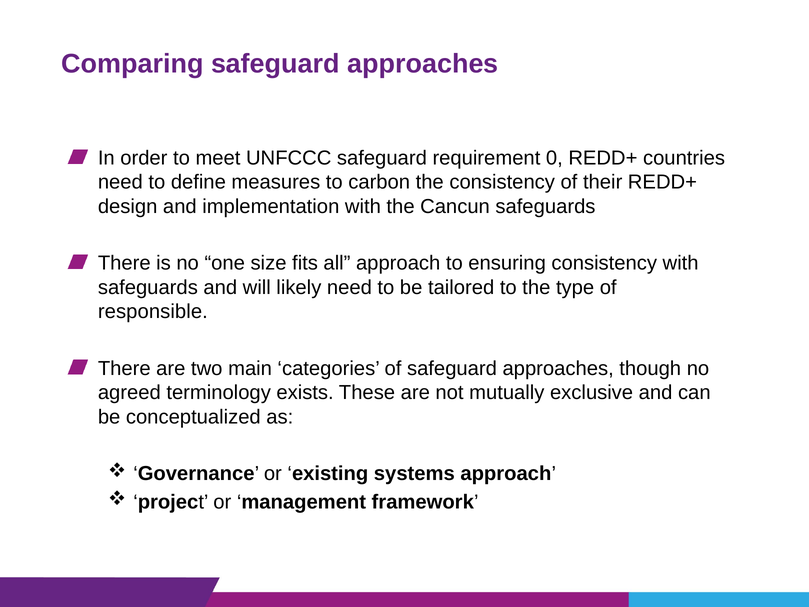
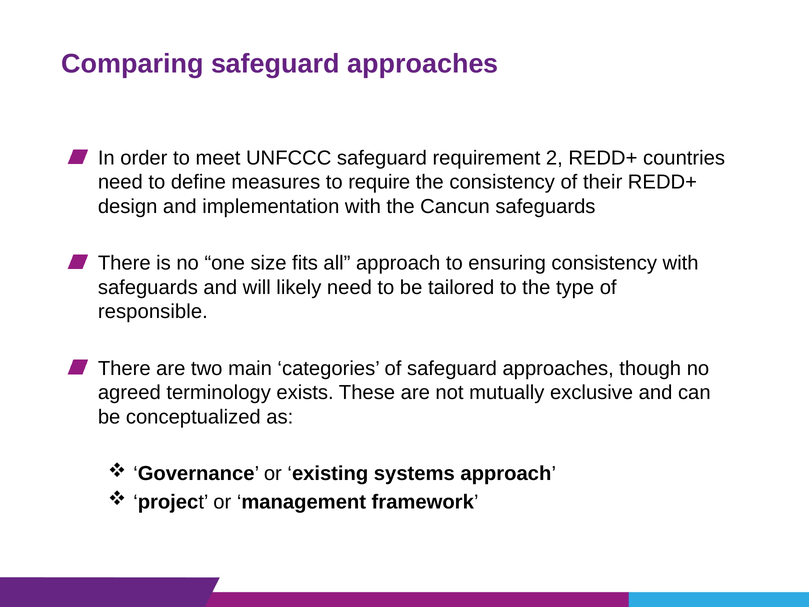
0: 0 -> 2 (554, 158)
carbon: carbon -> require (379, 182)
